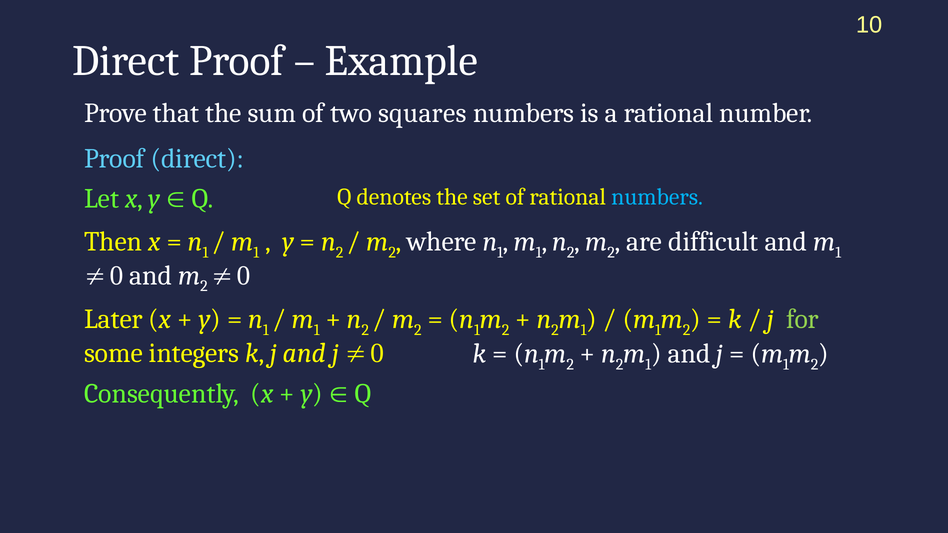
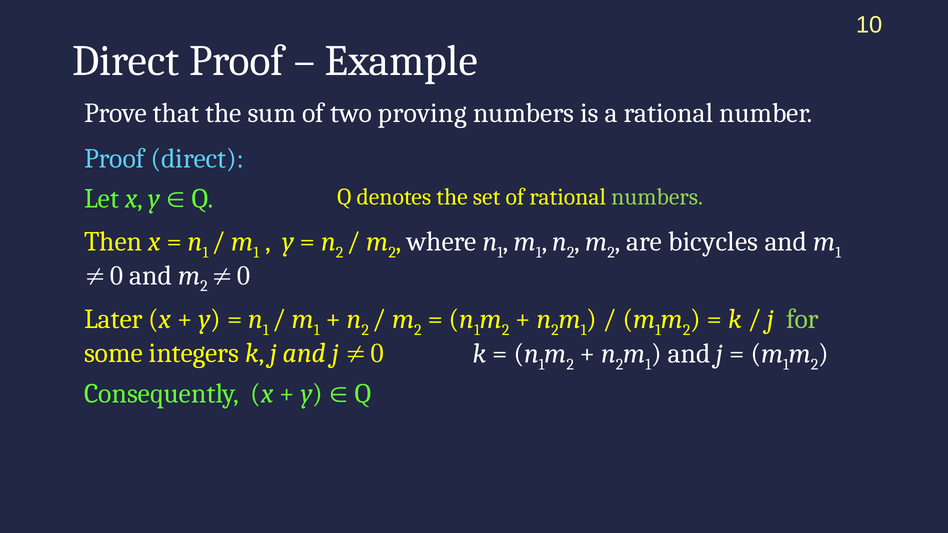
squares: squares -> proving (422, 113)
numbers colour: light blue -> light green (657, 197)
difficult: difficult -> bicycles (713, 242)
